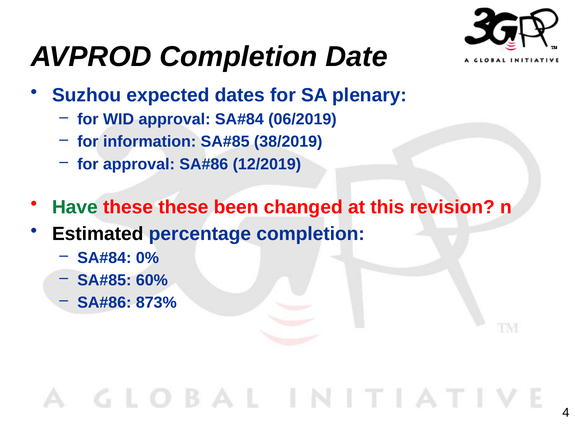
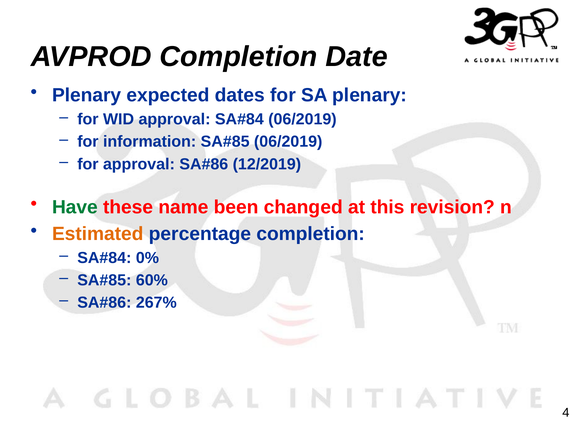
Suzhou: Suzhou -> Plenary (87, 95)
38/2019: 38/2019 -> 06/2019 (288, 142)
these these: these -> name (184, 207)
Estimated colour: black -> orange (98, 234)
873%: 873% -> 267% (156, 303)
